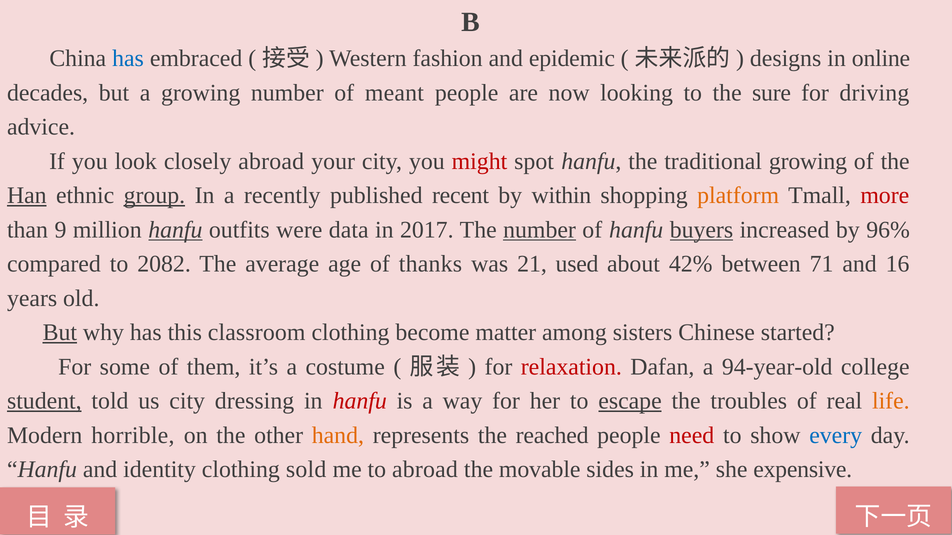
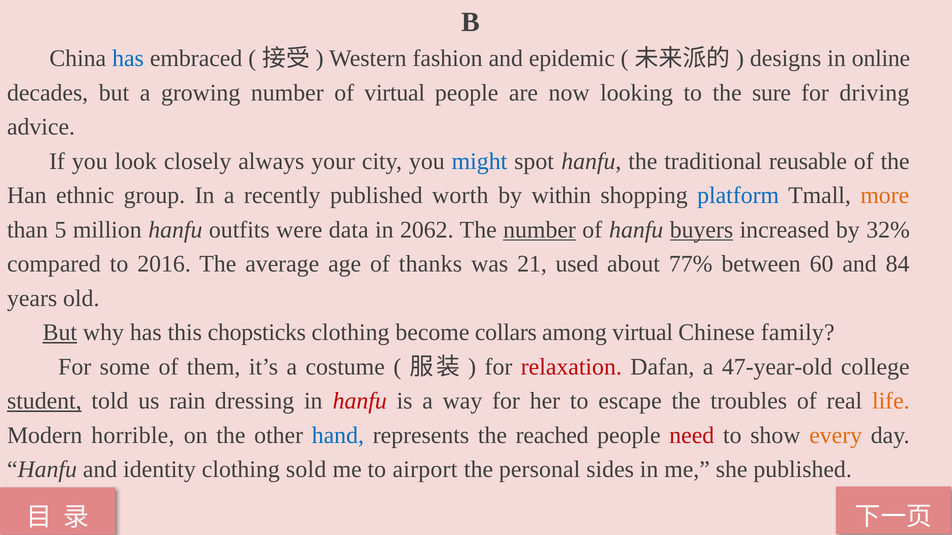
of meant: meant -> virtual (395, 93)
closely abroad: abroad -> always (271, 161)
might colour: red -> blue (480, 161)
traditional growing: growing -> reusable (808, 161)
Han underline: present -> none (27, 196)
group underline: present -> none (154, 196)
recent: recent -> worth (460, 196)
platform colour: orange -> blue (738, 196)
more colour: red -> orange (885, 196)
9: 9 -> 5 (60, 230)
hanfu underline: present -> none (175, 230)
2017: 2017 -> 2062 (427, 230)
96%: 96% -> 32% (888, 230)
2082: 2082 -> 2016 (164, 264)
42%: 42% -> 77% (691, 264)
71: 71 -> 60 (822, 264)
16: 16 -> 84 (898, 264)
classroom: classroom -> chopsticks (257, 333)
matter: matter -> collars (506, 333)
among sisters: sisters -> virtual (643, 333)
started: started -> family (798, 333)
94-year-old: 94-year-old -> 47-year-old (777, 367)
us city: city -> rain (187, 401)
escape underline: present -> none (630, 401)
hand colour: orange -> blue (338, 436)
every colour: blue -> orange (836, 436)
to abroad: abroad -> airport (425, 470)
movable: movable -> personal (540, 470)
she expensive: expensive -> published (803, 470)
